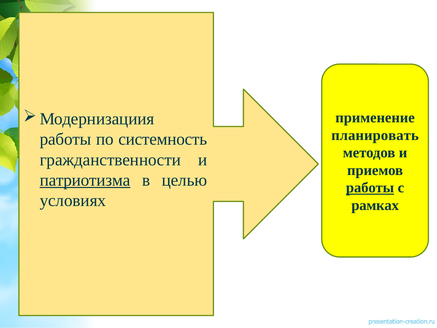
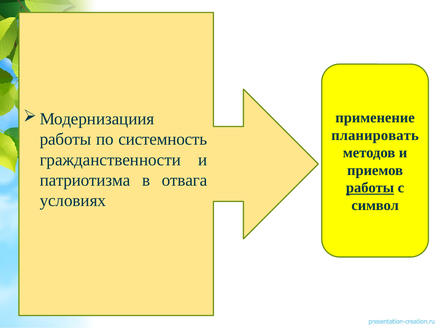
патриотизма underline: present -> none (85, 180)
целью: целью -> отвага (184, 180)
рамках: рамках -> символ (375, 205)
